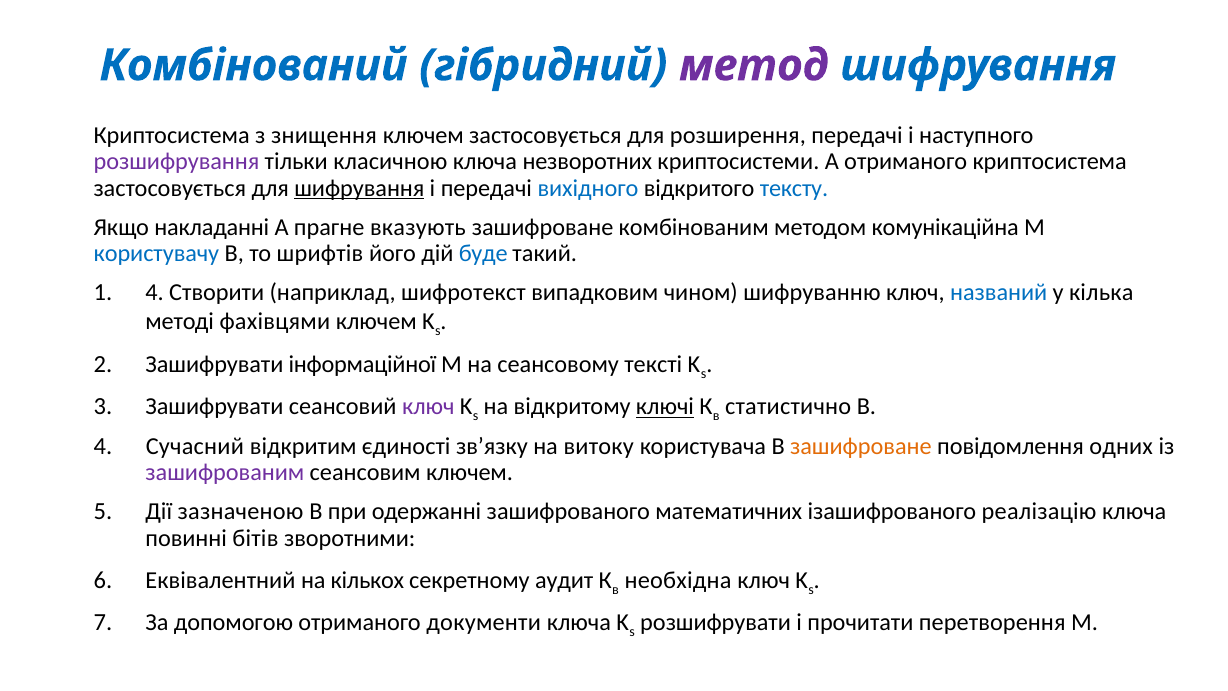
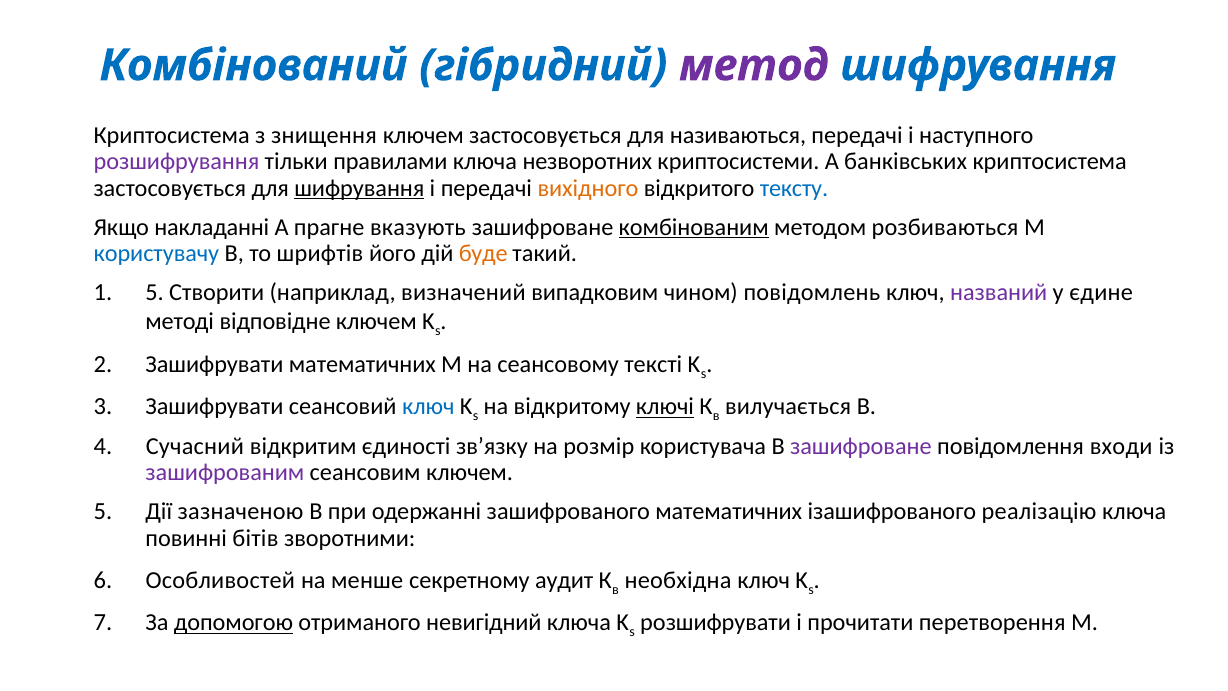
розширення: розширення -> називаються (738, 135)
класичною: класичною -> правилами (390, 162)
А отриманого: отриманого -> банківських (906, 162)
вихідного colour: blue -> orange (588, 188)
комбінованим underline: none -> present (694, 227)
комунікаційна: комунікаційна -> розбиваються (945, 227)
буде colour: blue -> orange (483, 253)
1 4: 4 -> 5 (155, 292)
шифротекст: шифротекст -> визначений (463, 292)
шифруванню: шифруванню -> повідомлень (812, 292)
названий colour: blue -> purple (999, 292)
кілька: кілька -> єдине (1101, 292)
фахівцями: фахівцями -> відповідне (275, 321)
Зашифрувати інформаційної: інформаційної -> математичних (362, 364)
ключ colour: purple -> blue (428, 407)
статистично: статистично -> вилучається (788, 407)
витоку: витоку -> розмір (599, 446)
зашифроване colour: orange -> purple (861, 446)
одних: одних -> входи (1121, 446)
Еквівалентний: Еквівалентний -> Особливостей (220, 580)
кількох: кількох -> менше (367, 580)
допомогою underline: none -> present (233, 623)
документи: документи -> невигідний (484, 623)
